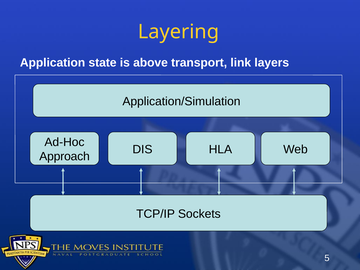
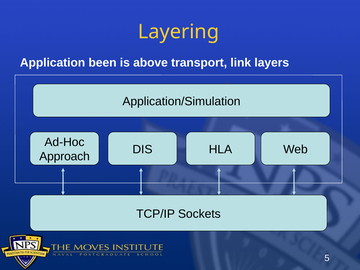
state: state -> been (103, 63)
